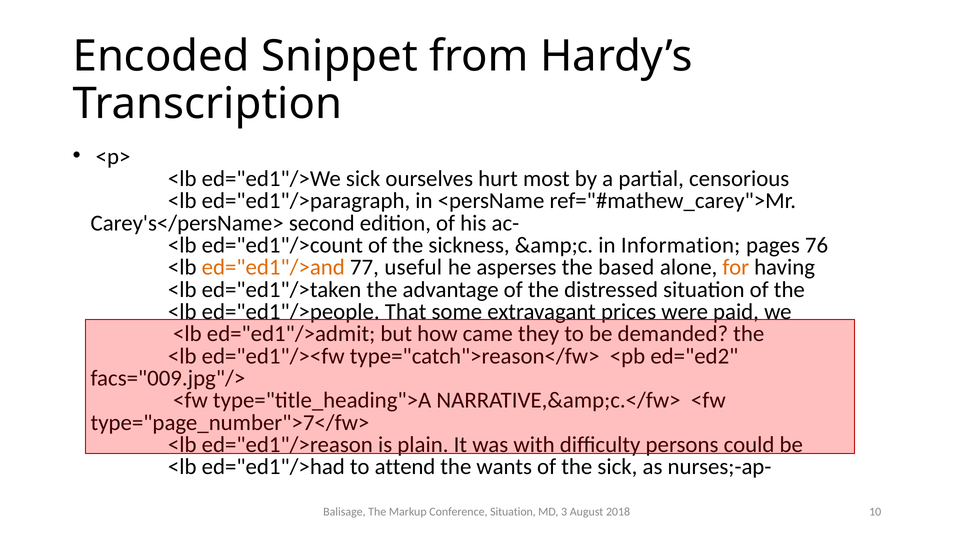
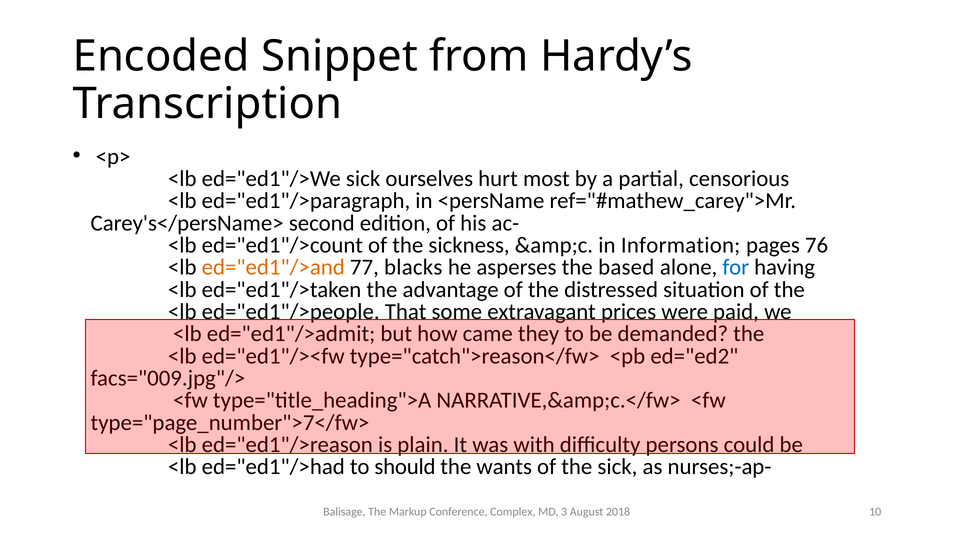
useful: useful -> blacks (413, 268)
for colour: orange -> blue (736, 268)
attend: attend -> should (405, 467)
Conference Situation: Situation -> Complex (513, 512)
